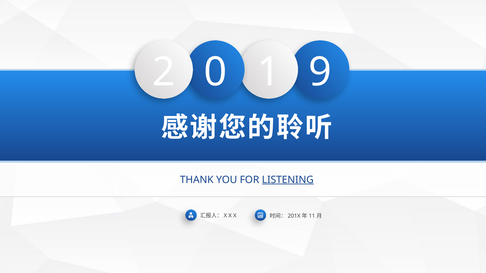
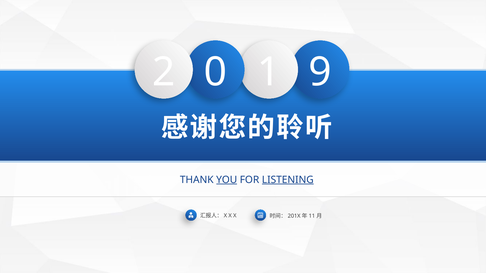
YOU underline: none -> present (227, 180)
